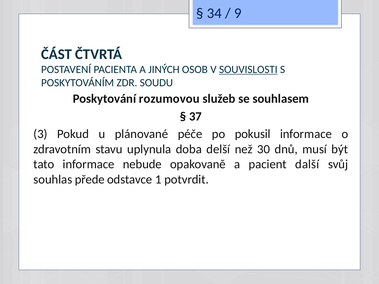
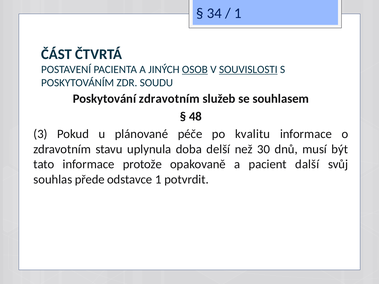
9: 9 -> 1 (238, 13)
OSOB underline: none -> present (195, 70)
Poskytování rozumovou: rozumovou -> zdravotním (169, 99)
37: 37 -> 48 (195, 116)
pokusil: pokusil -> kvalitu (253, 134)
nebude: nebude -> protože (142, 164)
